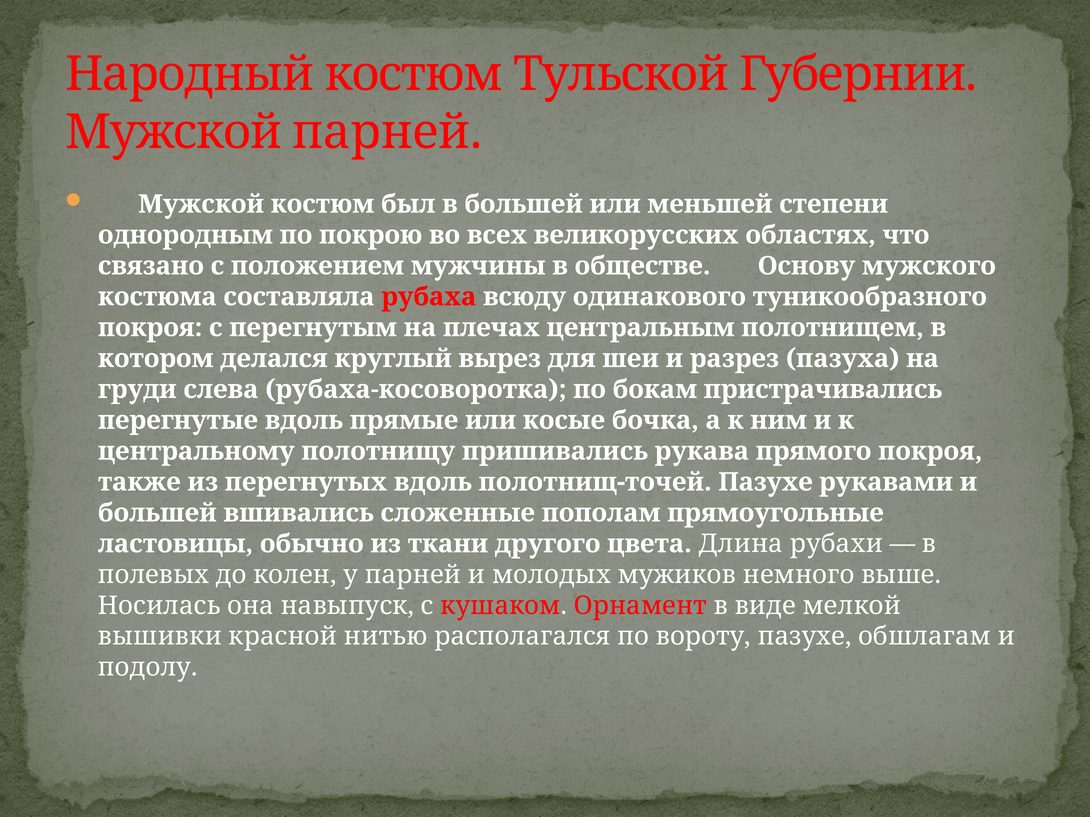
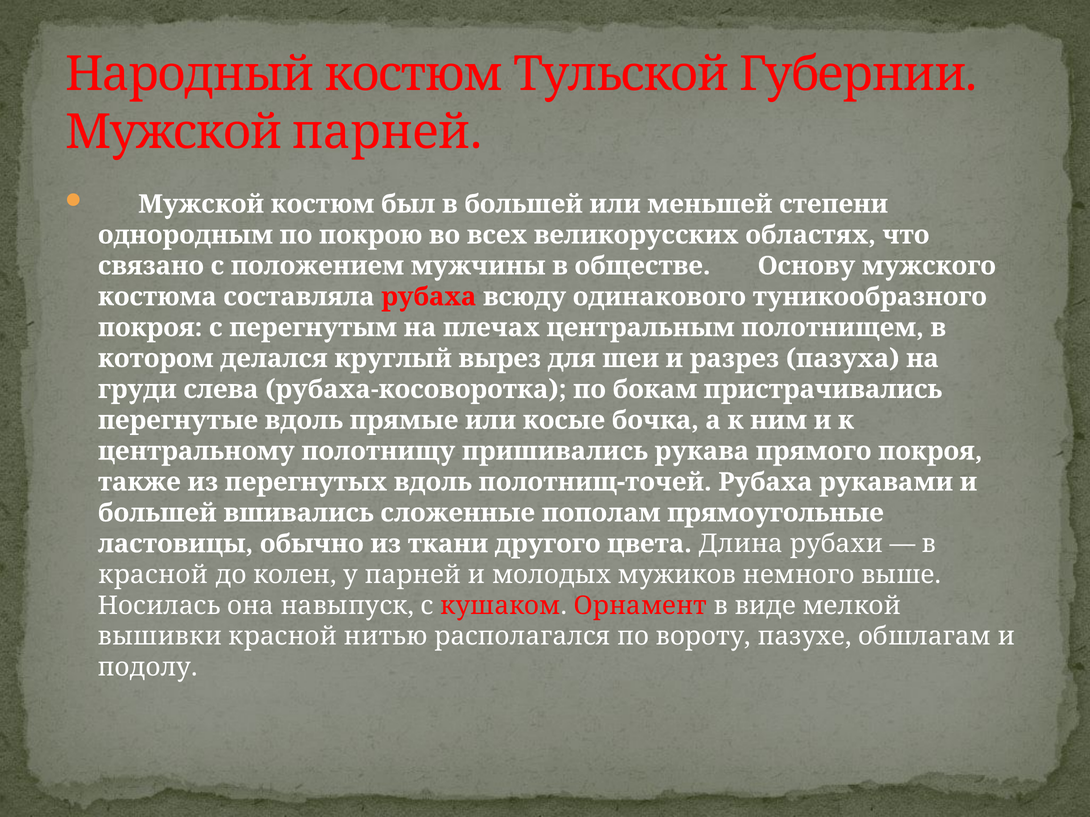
полотнищ-точей Пазухе: Пазухе -> Рубаха (765, 482)
полевых: полевых -> красной (153, 575)
